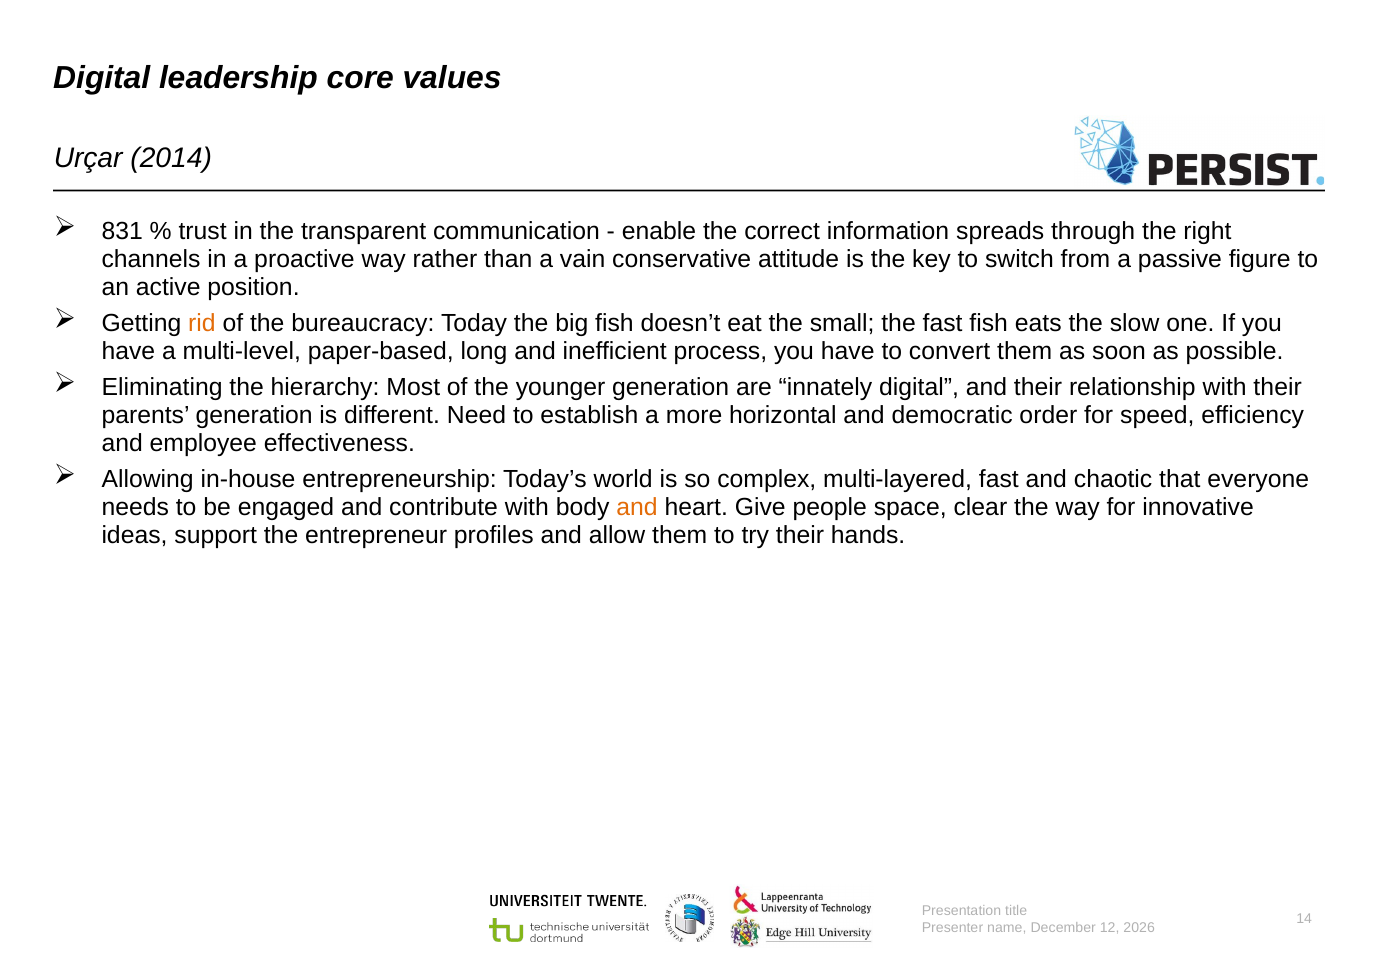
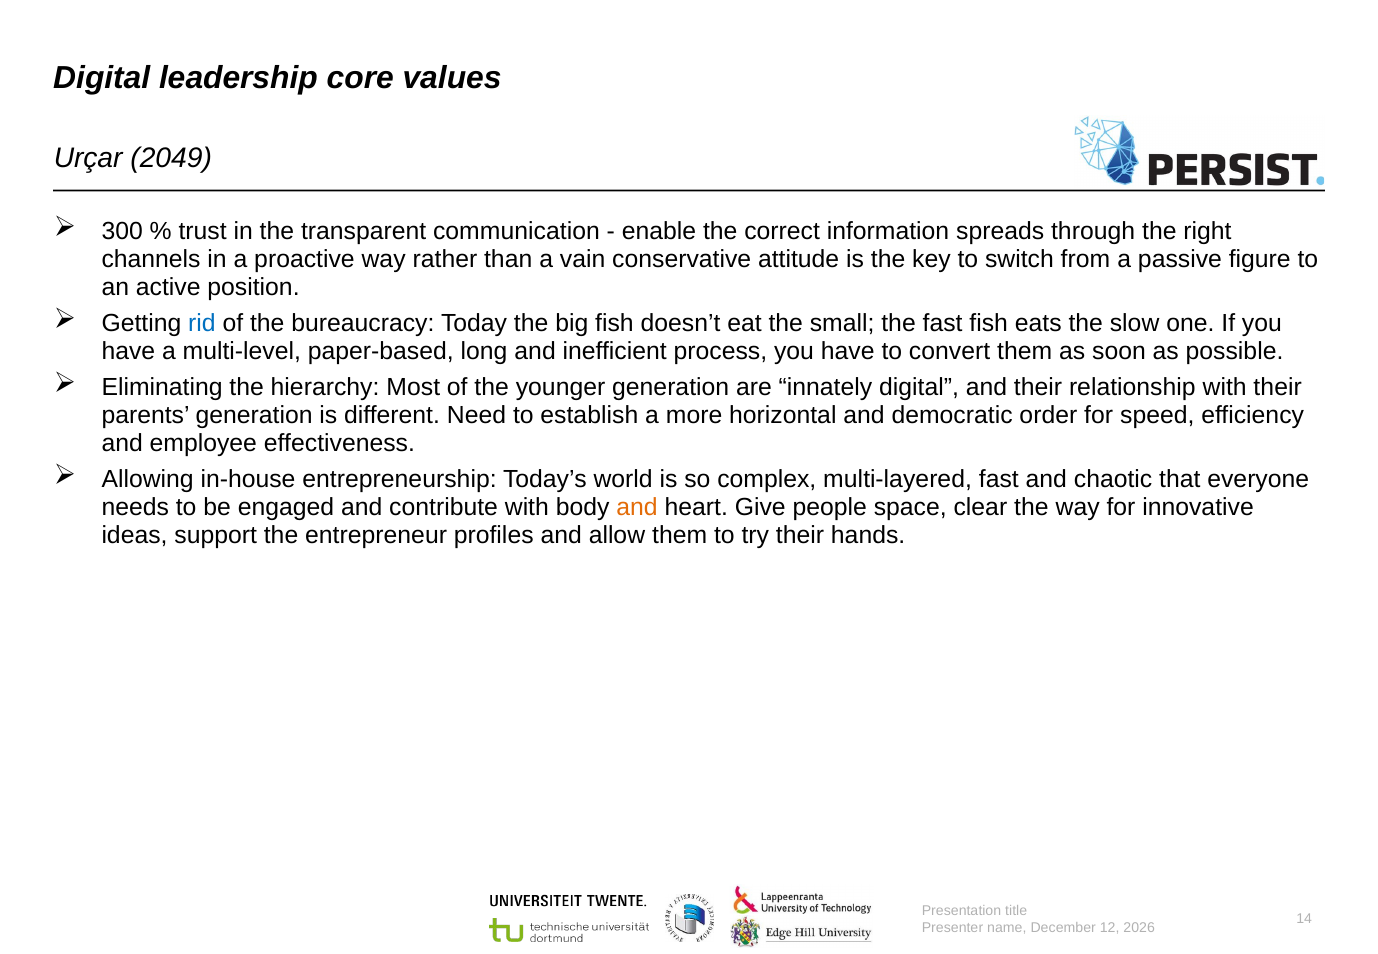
2014: 2014 -> 2049 (171, 158)
831: 831 -> 300 (122, 231)
rid colour: orange -> blue (202, 323)
